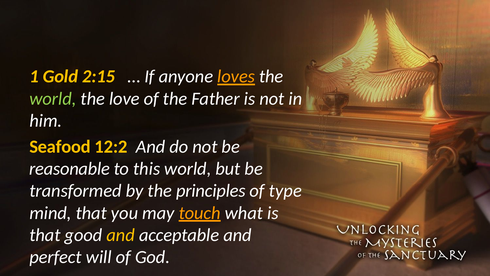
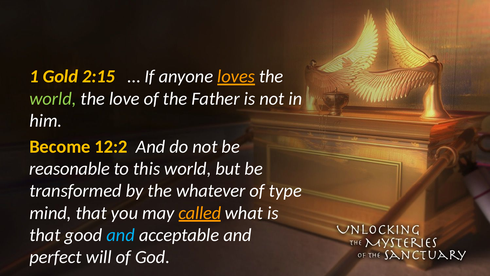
Seafood: Seafood -> Become (60, 146)
principles: principles -> whatever (211, 191)
touch: touch -> called (200, 213)
and colour: yellow -> light blue (121, 235)
